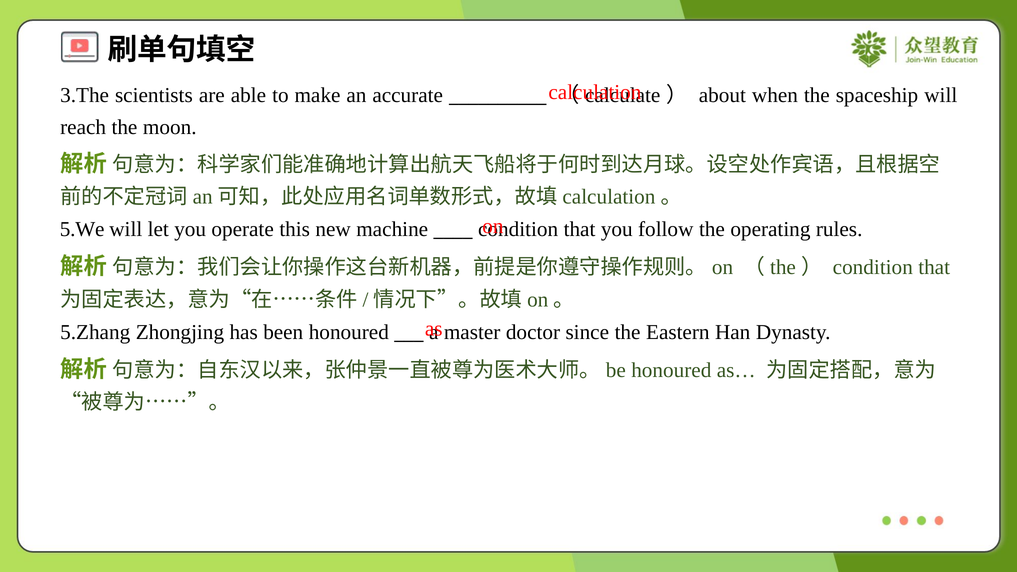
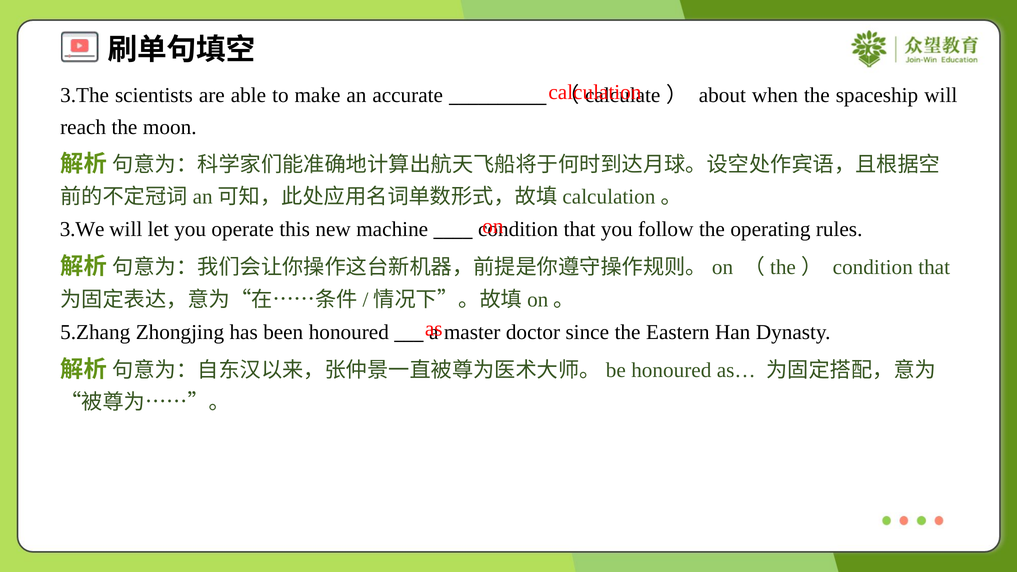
5.We: 5.We -> 3.We (82, 229)
